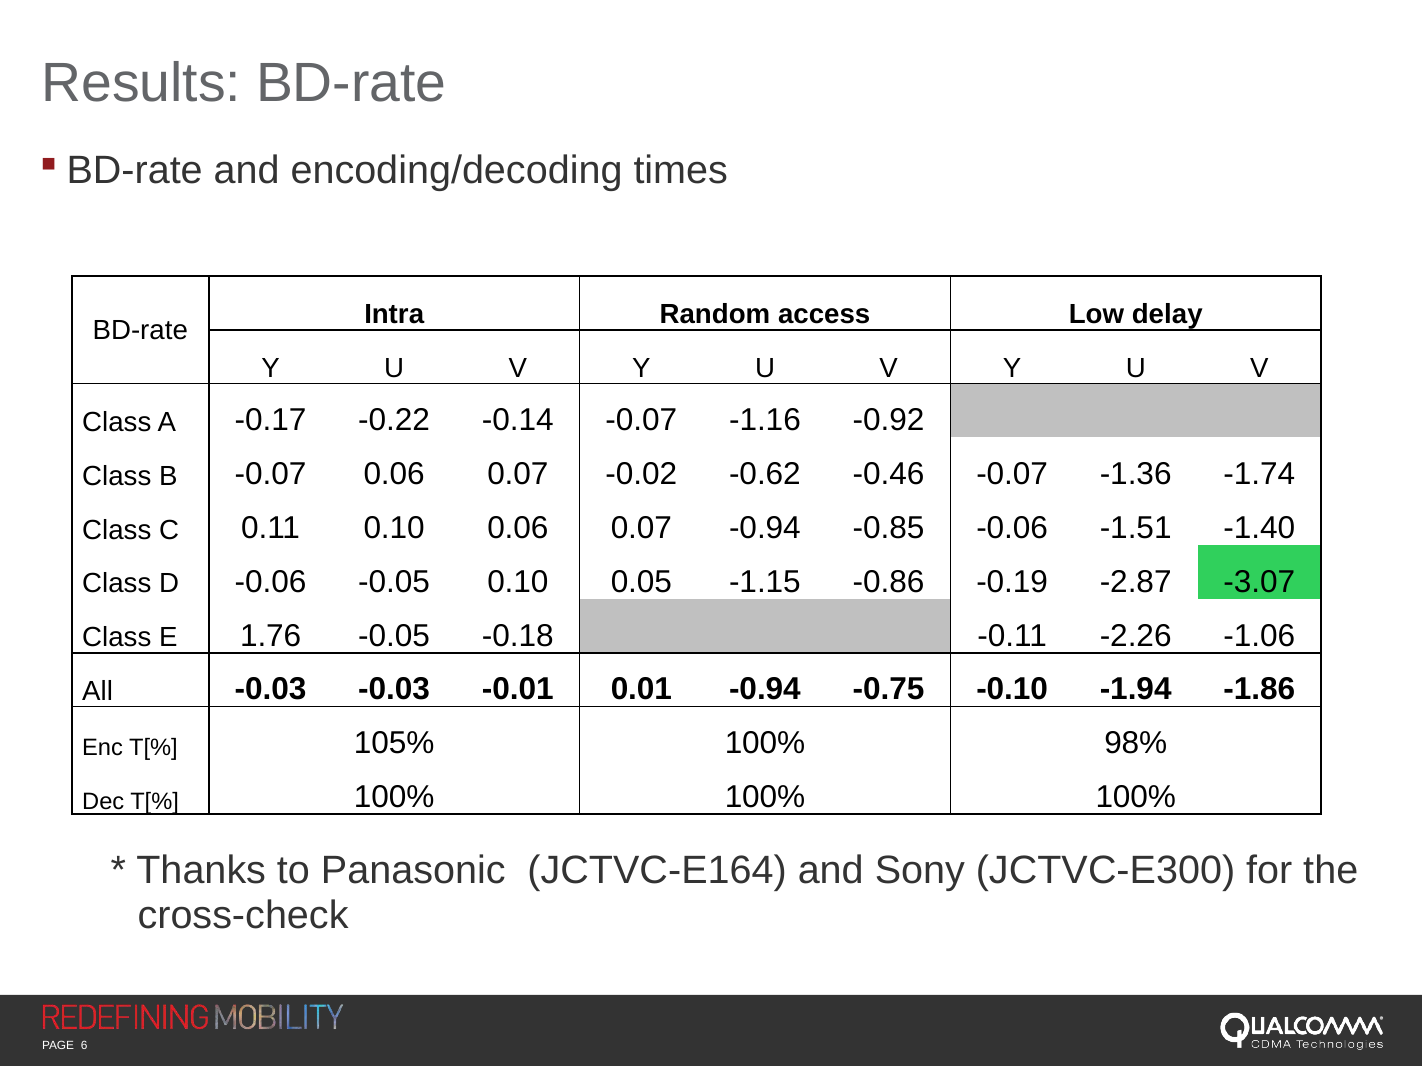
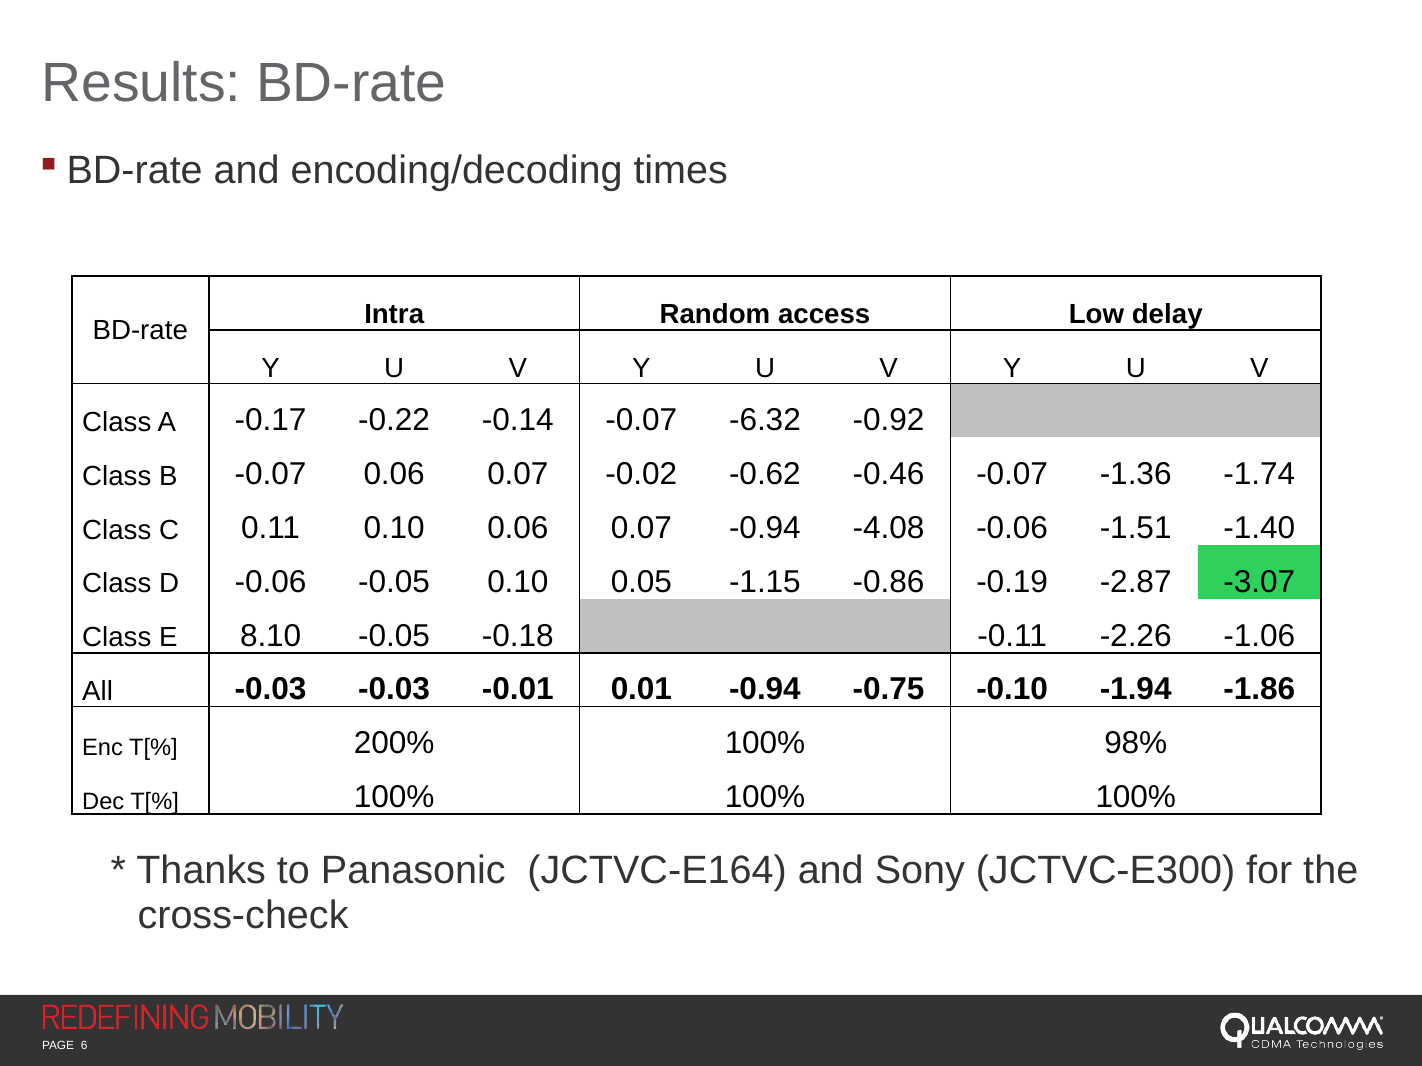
-1.16: -1.16 -> -6.32 (765, 421)
-0.85: -0.85 -> -4.08 (889, 528)
1.76: 1.76 -> 8.10 (271, 636)
105%: 105% -> 200% (394, 744)
